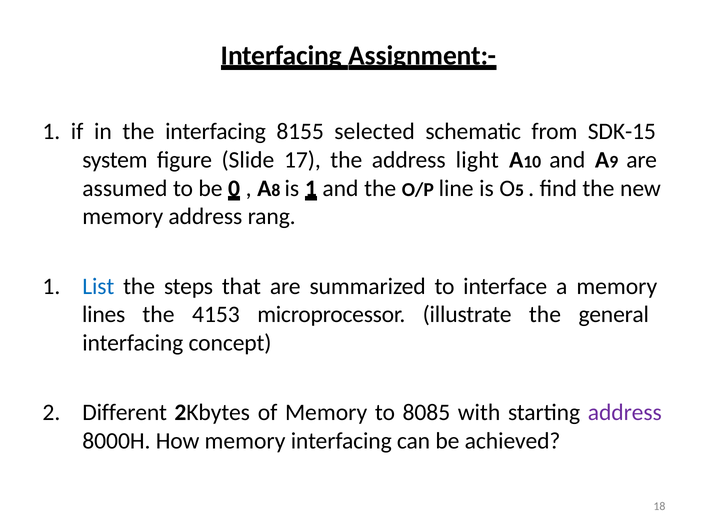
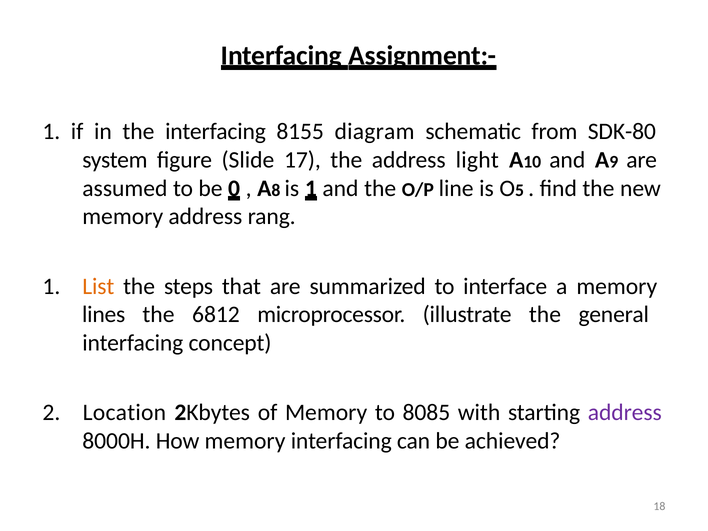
selected: selected -> diagram (375, 132)
SDK-15: SDK-15 -> SDK-80 (622, 132)
List colour: blue -> orange (98, 286)
4153: 4153 -> 6812 (216, 315)
Different: Different -> Location (124, 413)
